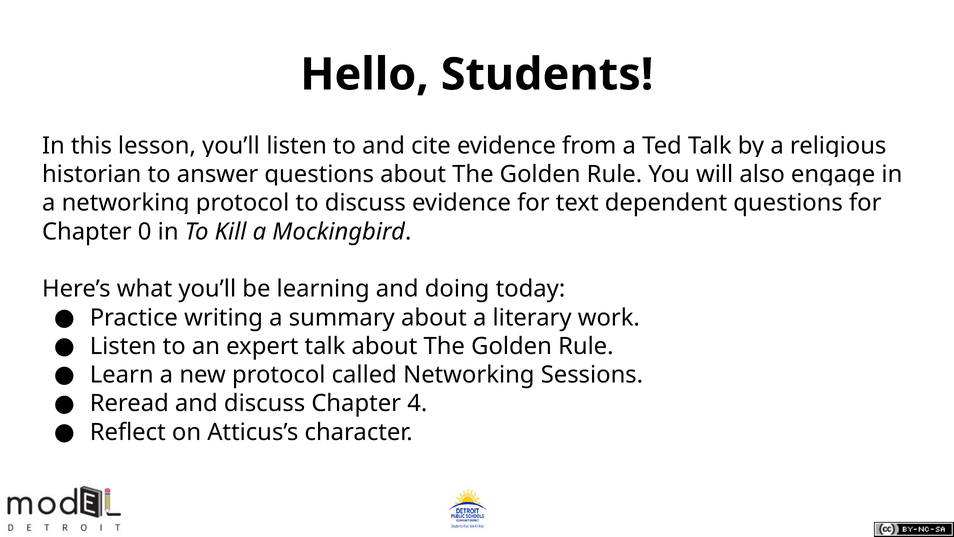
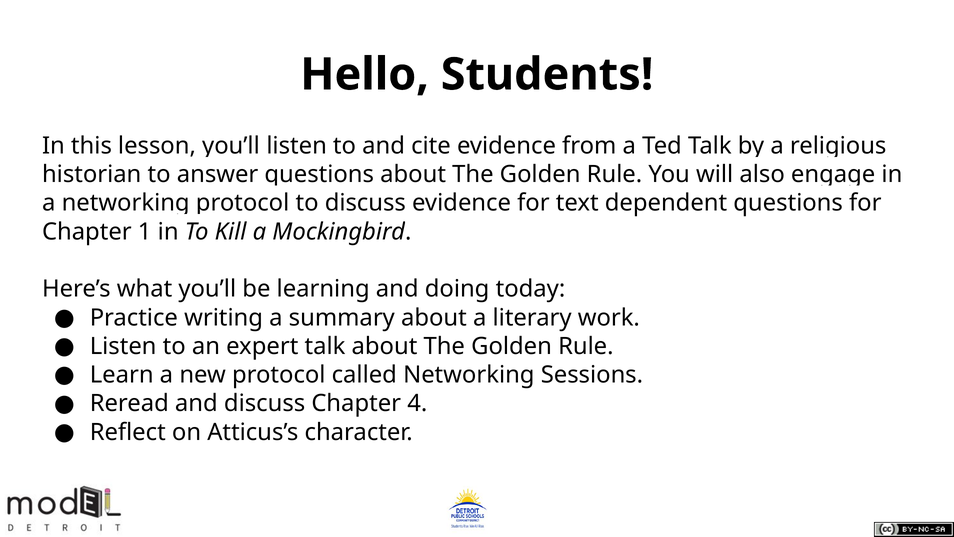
0: 0 -> 1 (145, 232)
